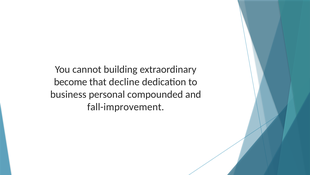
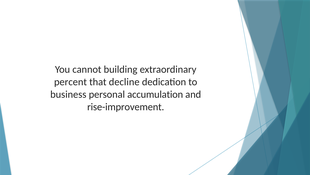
become: become -> percent (70, 82)
compounded: compounded -> accumulation (155, 94)
fall-improvement: fall-improvement -> rise-improvement (126, 107)
